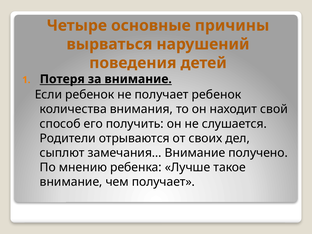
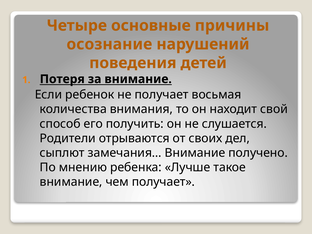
вырваться: вырваться -> осознание (109, 44)
получает ребенок: ребенок -> восьмая (217, 95)
